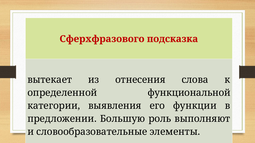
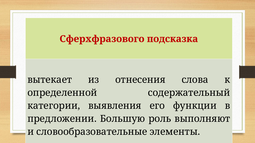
функциональной: функциональной -> содержательный (189, 93)
